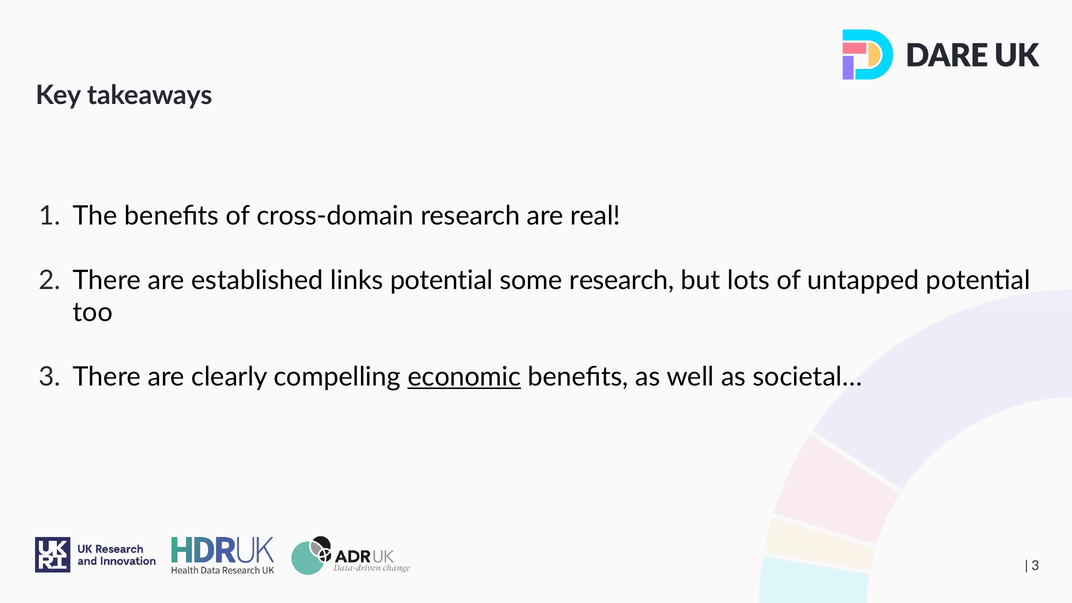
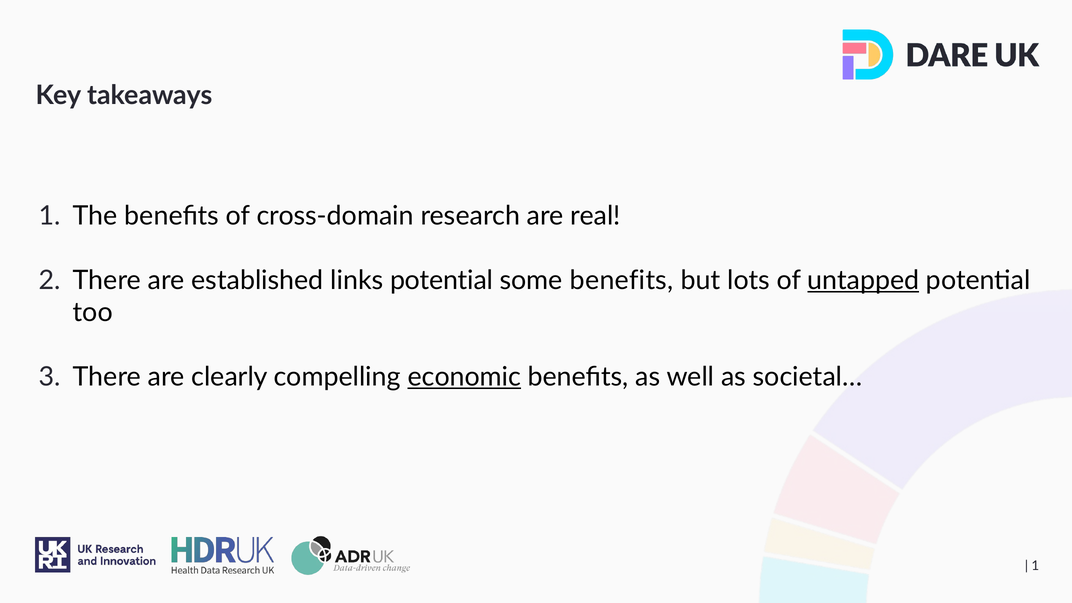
some research: research -> benefits (622, 280)
untapped underline: none -> present (863, 280)
3: 3 -> 1 (1035, 566)
